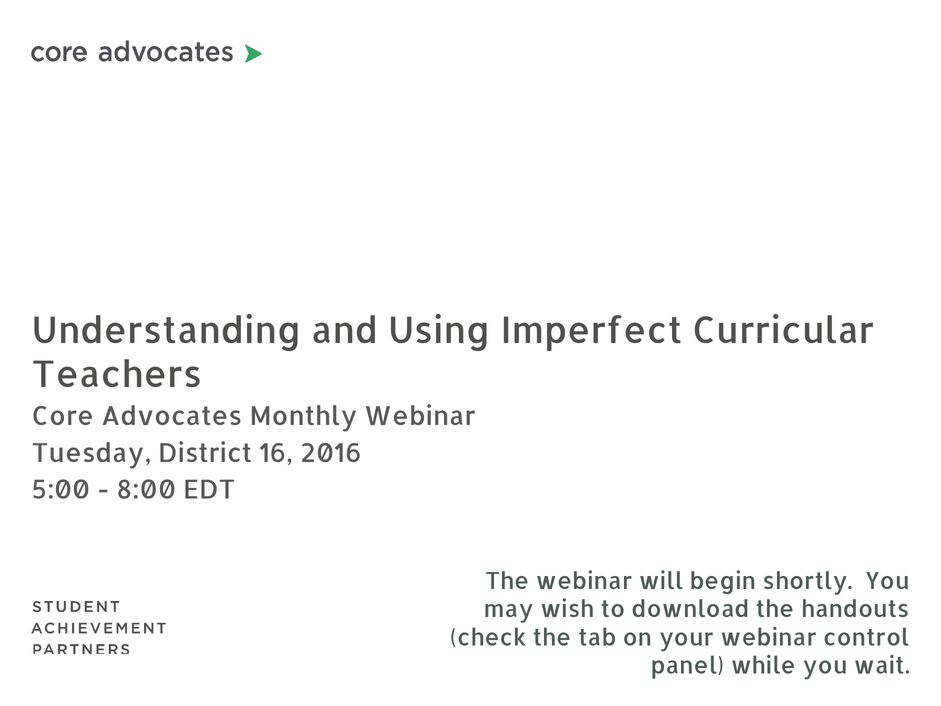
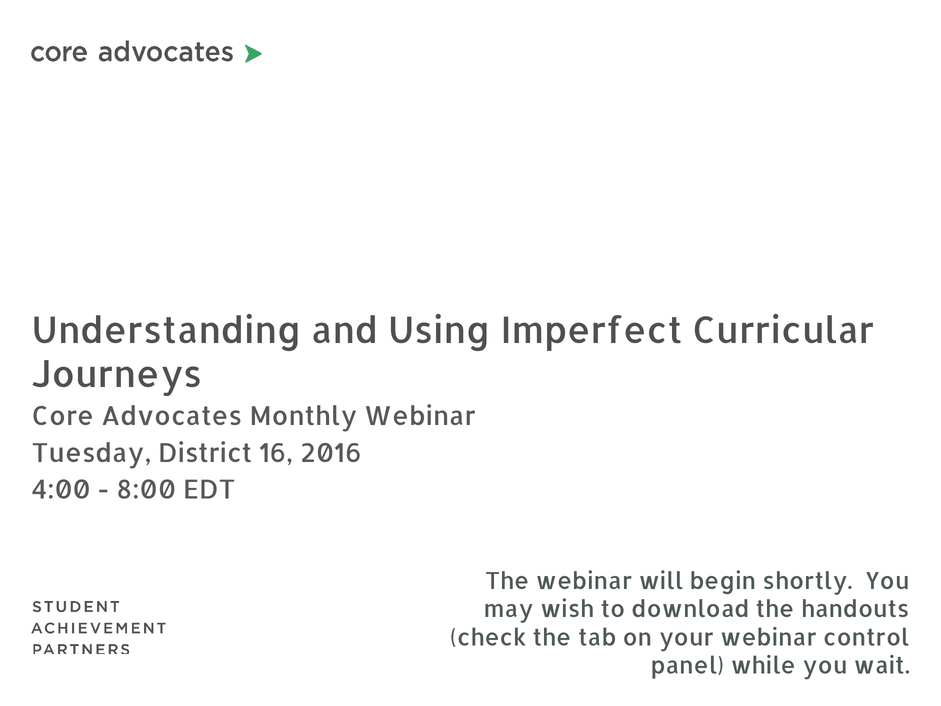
Teachers: Teachers -> Journeys (117, 375)
5:00: 5:00 -> 4:00 (61, 490)
